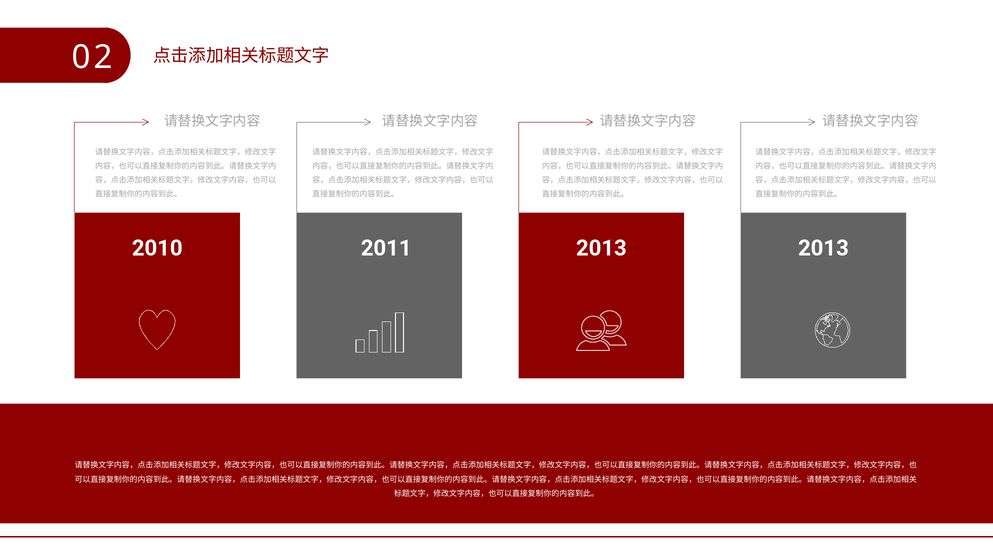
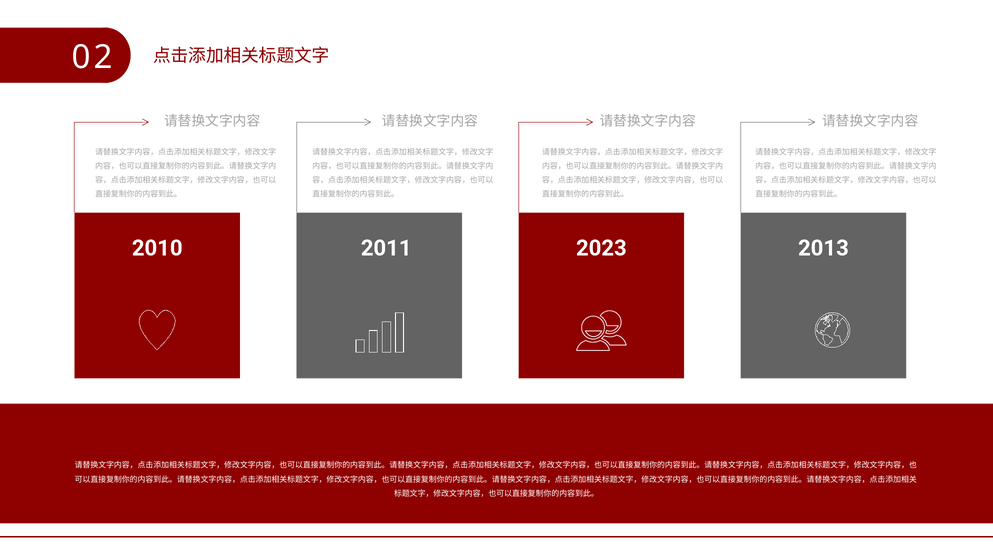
2013: 2013 -> 2023 (601, 248)
